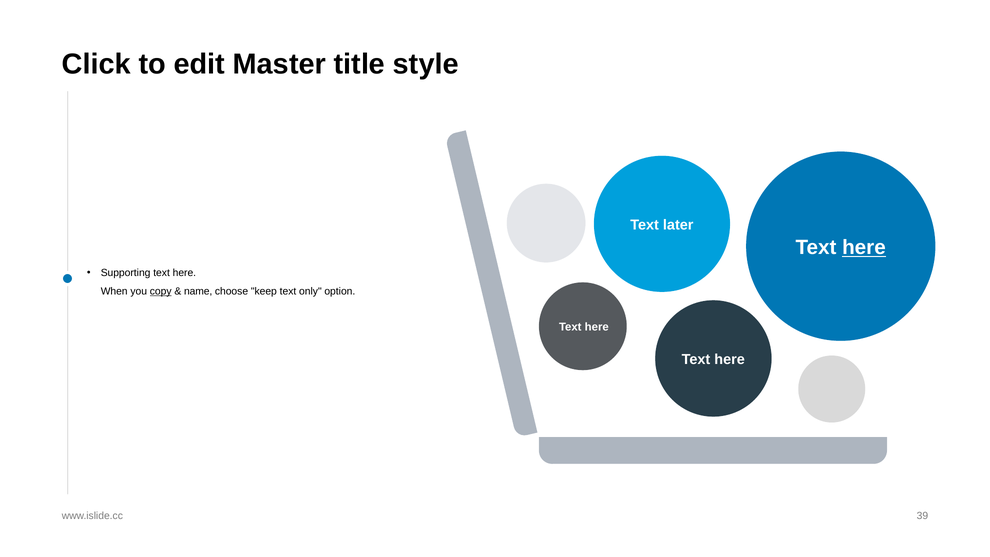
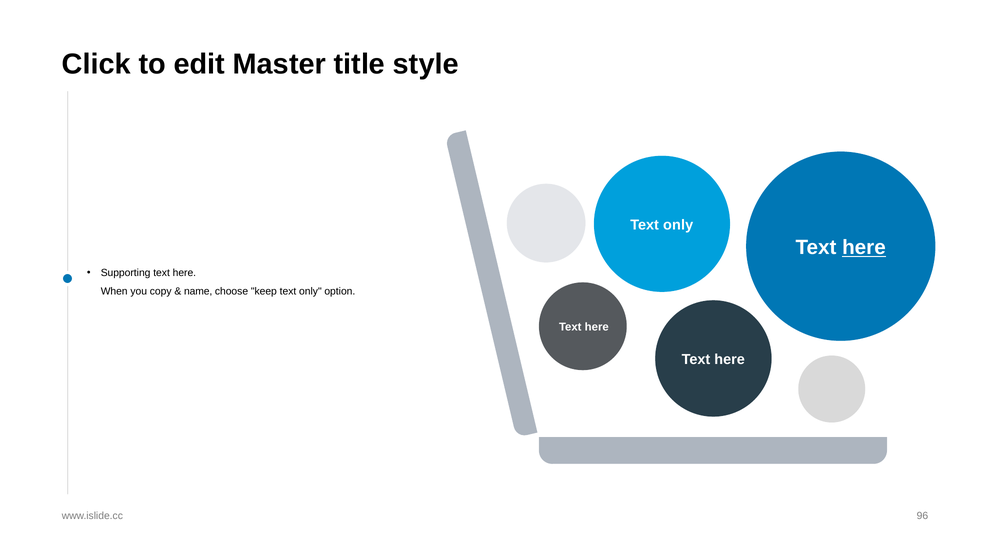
later: later -> only (678, 225)
copy underline: present -> none (161, 291)
39: 39 -> 96 (922, 516)
